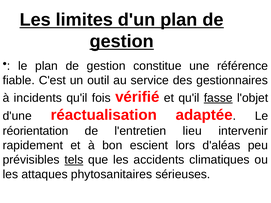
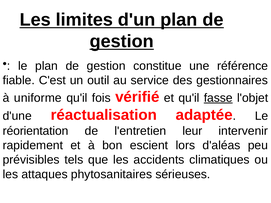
incidents: incidents -> uniforme (38, 98)
lieu: lieu -> leur (192, 131)
tels underline: present -> none (74, 160)
